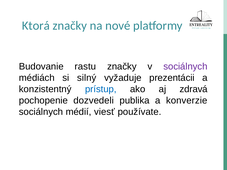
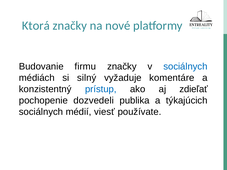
rastu: rastu -> firmu (85, 67)
sociálnych colour: purple -> blue (185, 67)
prezentácii: prezentácii -> komentáre (172, 78)
zdravá: zdravá -> zdieľať (194, 89)
konverzie: konverzie -> týkajúcich (187, 101)
